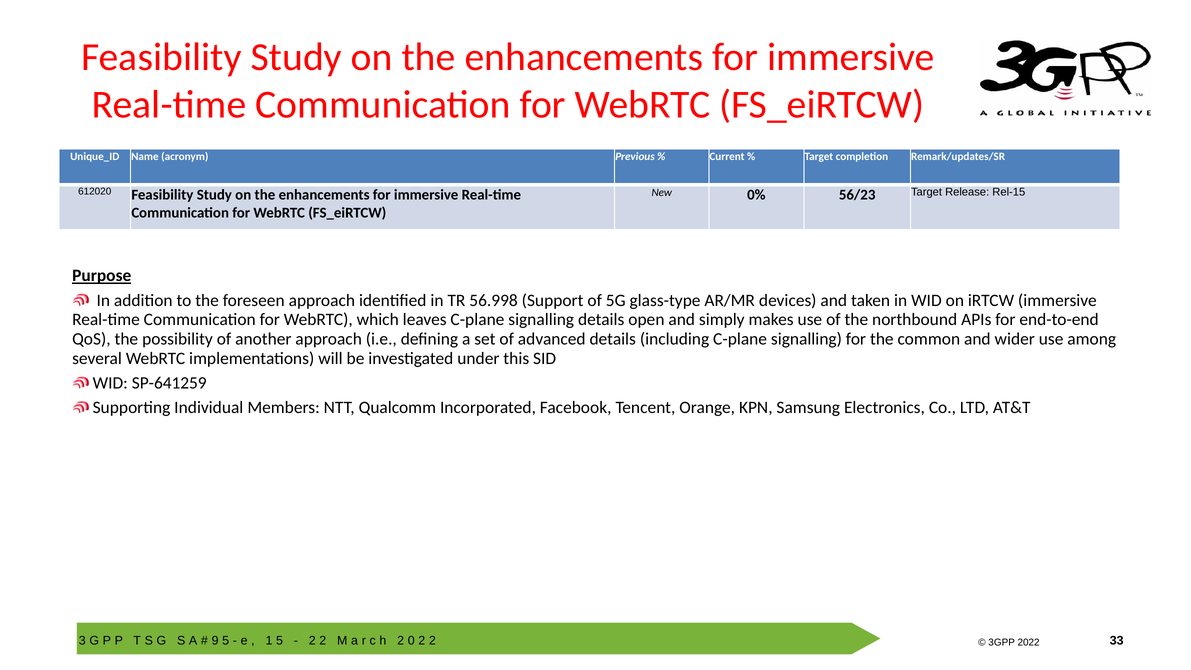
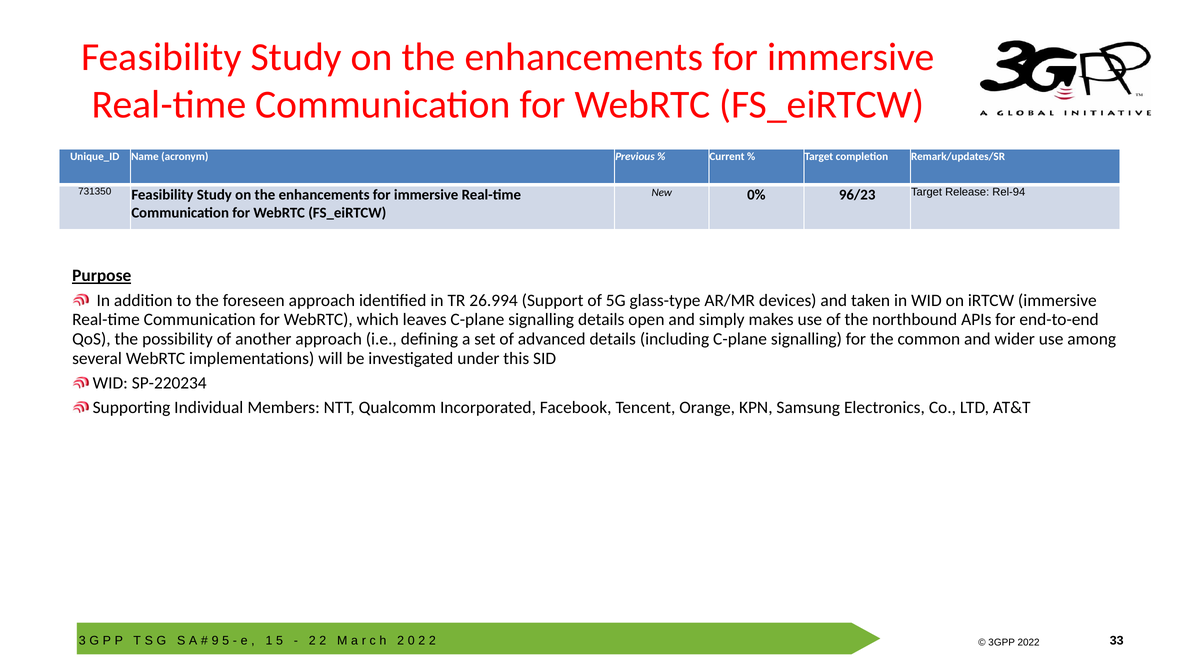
612020: 612020 -> 731350 (95, 191)
56/23: 56/23 -> 96/23 (857, 195)
Rel-15: Rel-15 -> Rel-94 (1009, 192)
56.998: 56.998 -> 26.994 (494, 300)
SP-641259: SP-641259 -> SP-220234 (169, 383)
